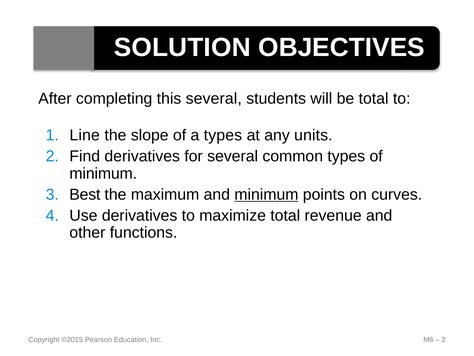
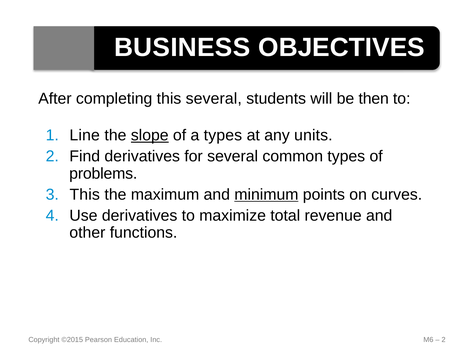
SOLUTION: SOLUTION -> BUSINESS (182, 48)
be total: total -> then (374, 98)
slope underline: none -> present (150, 135)
minimum: minimum -> problems (103, 173)
Best: Best -> This (85, 194)
